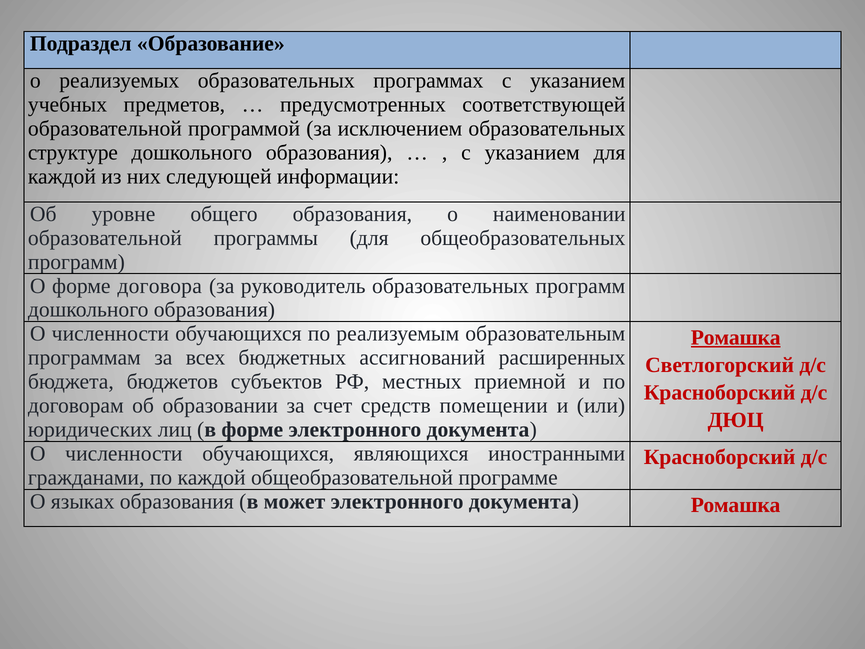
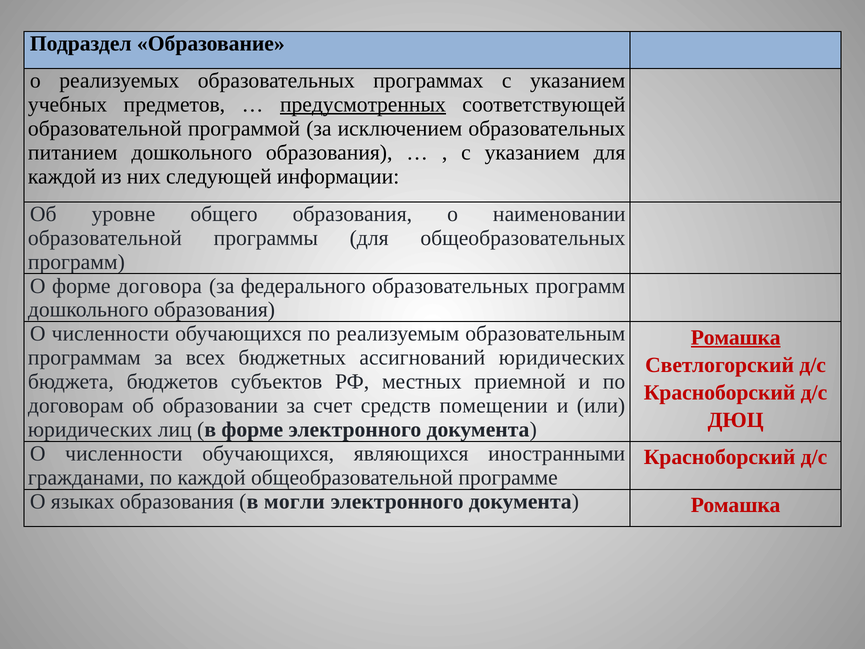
предусмотренных underline: none -> present (363, 105)
структуре: структуре -> питанием (73, 152)
руководитель: руководитель -> федерального (303, 286)
ассигнований расширенных: расширенных -> юридических (562, 358)
может: может -> могли (294, 501)
